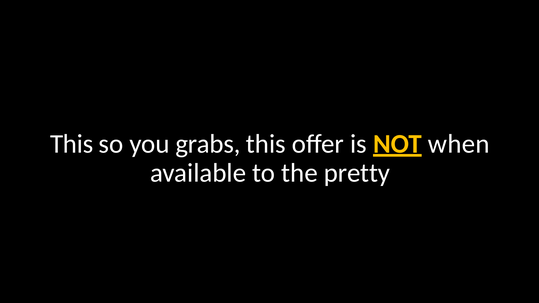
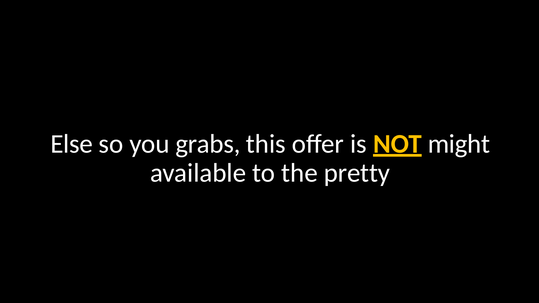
This: This -> Else (72, 144)
when: when -> might (459, 144)
